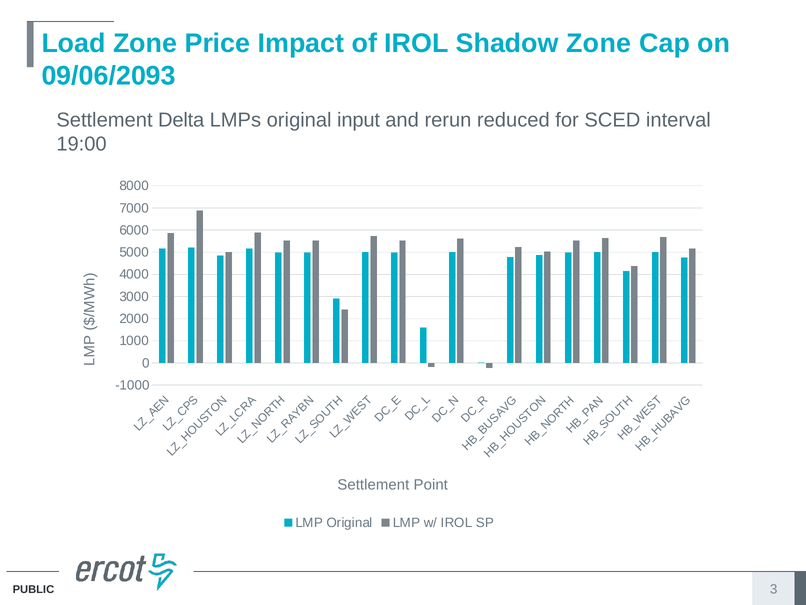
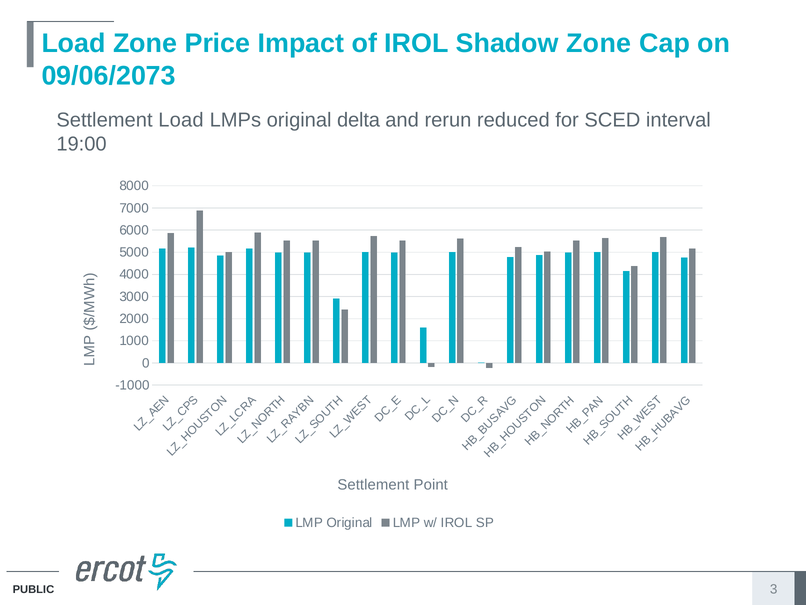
09/06/2093: 09/06/2093 -> 09/06/2073 (109, 76)
Settlement Delta: Delta -> Load (181, 120)
input: input -> delta (359, 120)
